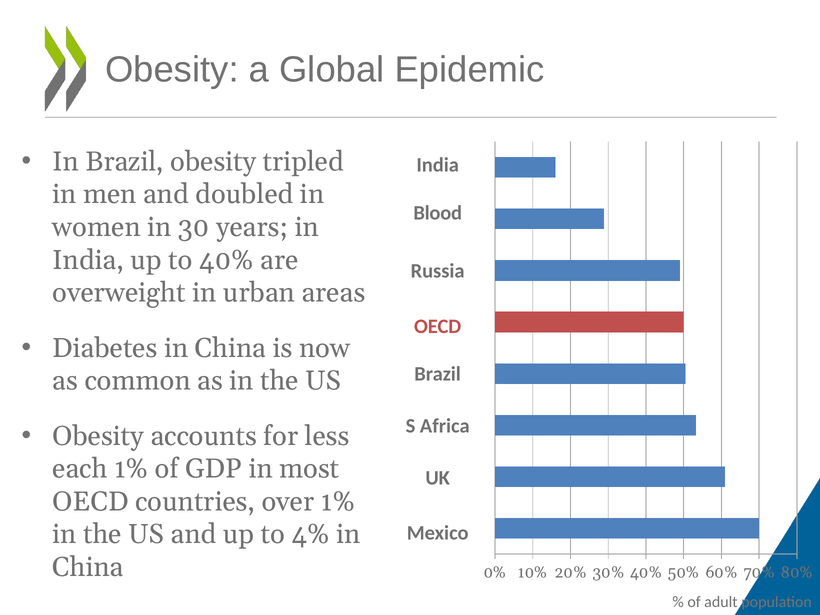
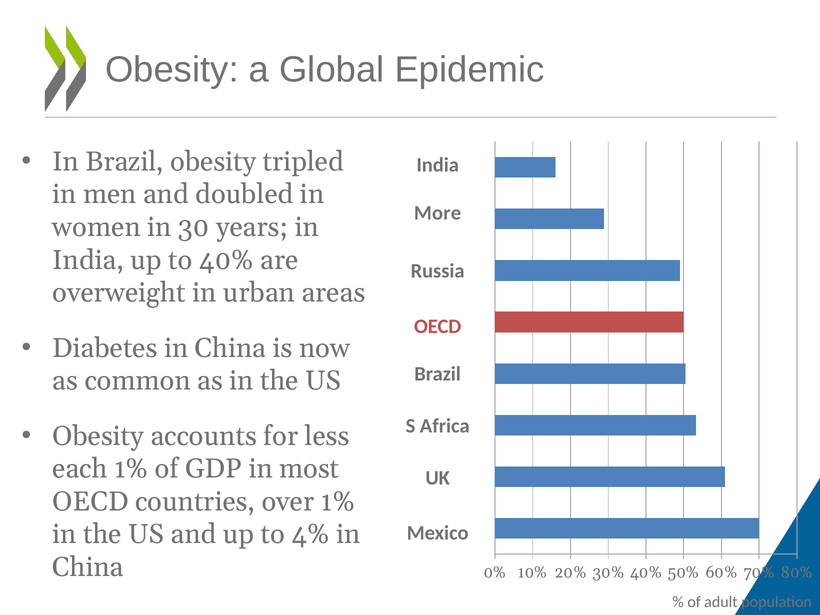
Blood: Blood -> More (438, 213)
